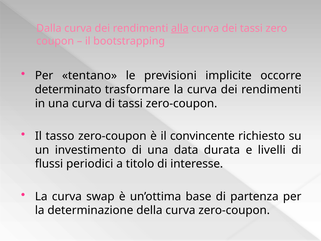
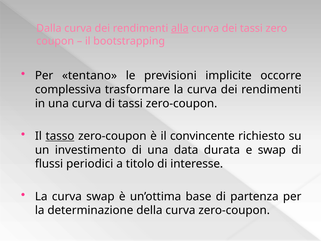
determinato: determinato -> complessiva (68, 89)
tasso underline: none -> present (60, 136)
e livelli: livelli -> swap (272, 150)
